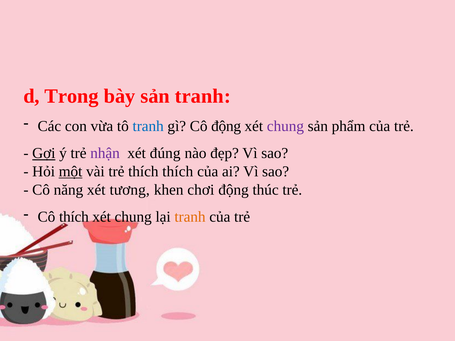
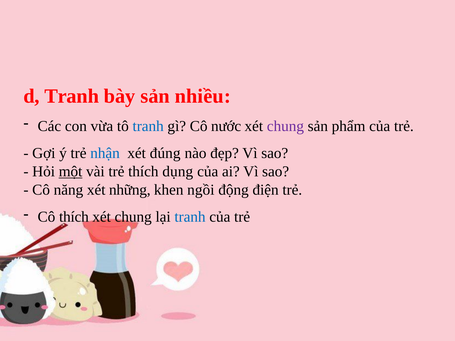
d Trong: Trong -> Tranh (72, 96)
sản tranh: tranh -> nhiều (203, 96)
Cô động: động -> nước (226, 126)
Gợi underline: present -> none (44, 153)
nhận colour: purple -> blue (105, 153)
thích thích: thích -> dụng (178, 172)
tương: tương -> những (130, 190)
chơi: chơi -> ngồi (201, 190)
thúc: thúc -> điện (266, 190)
tranh colour: orange -> blue (190, 217)
